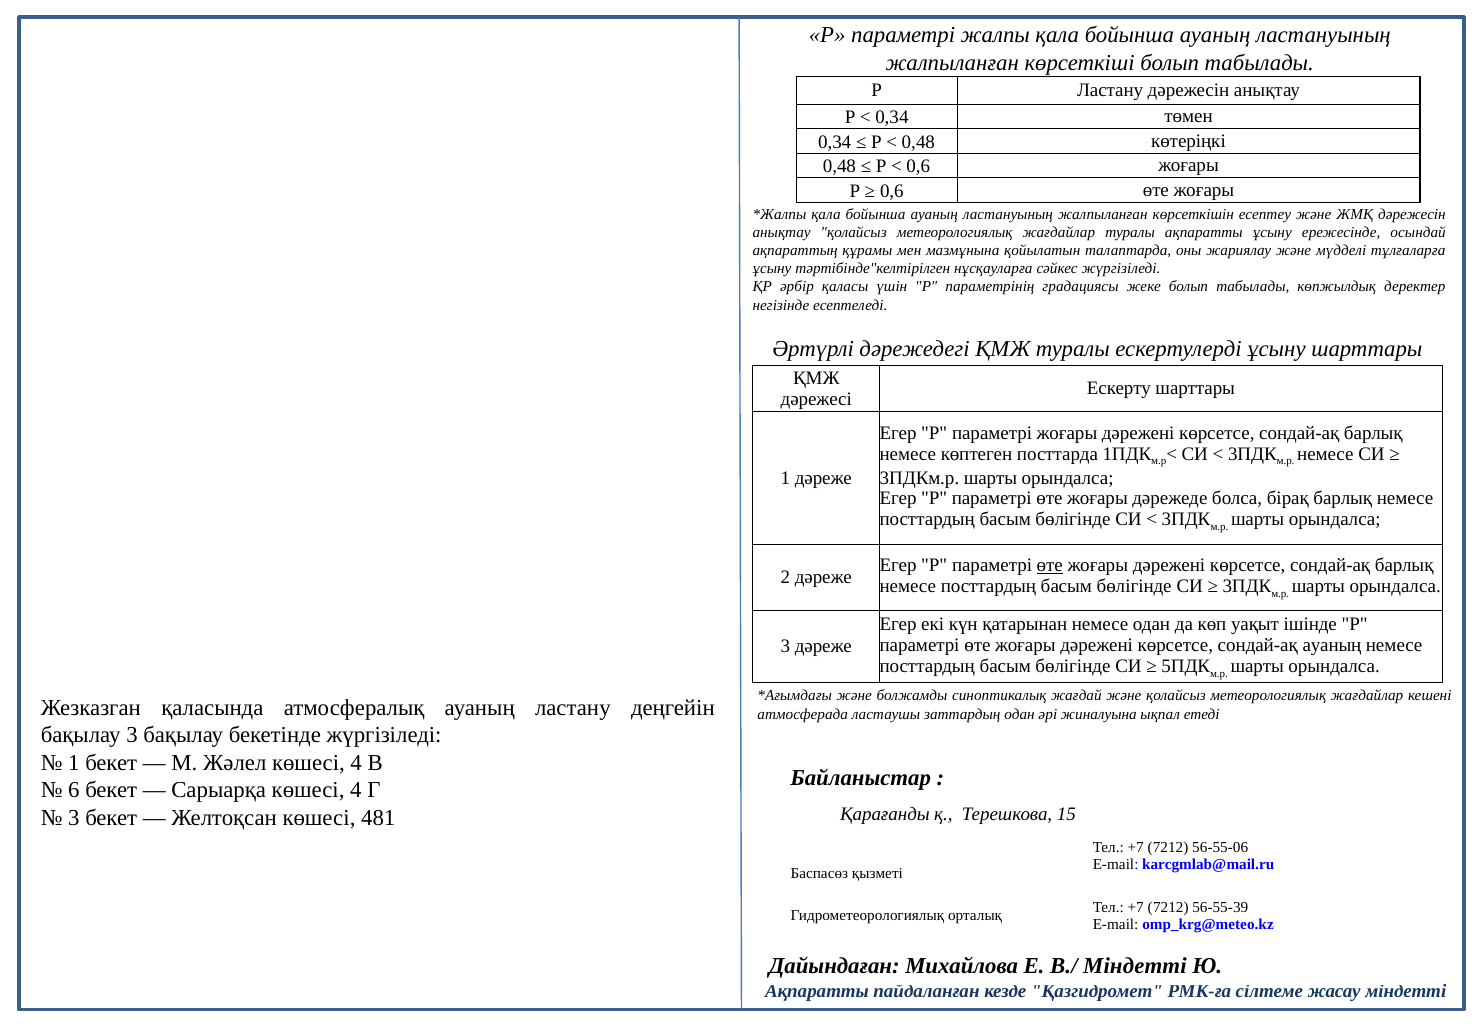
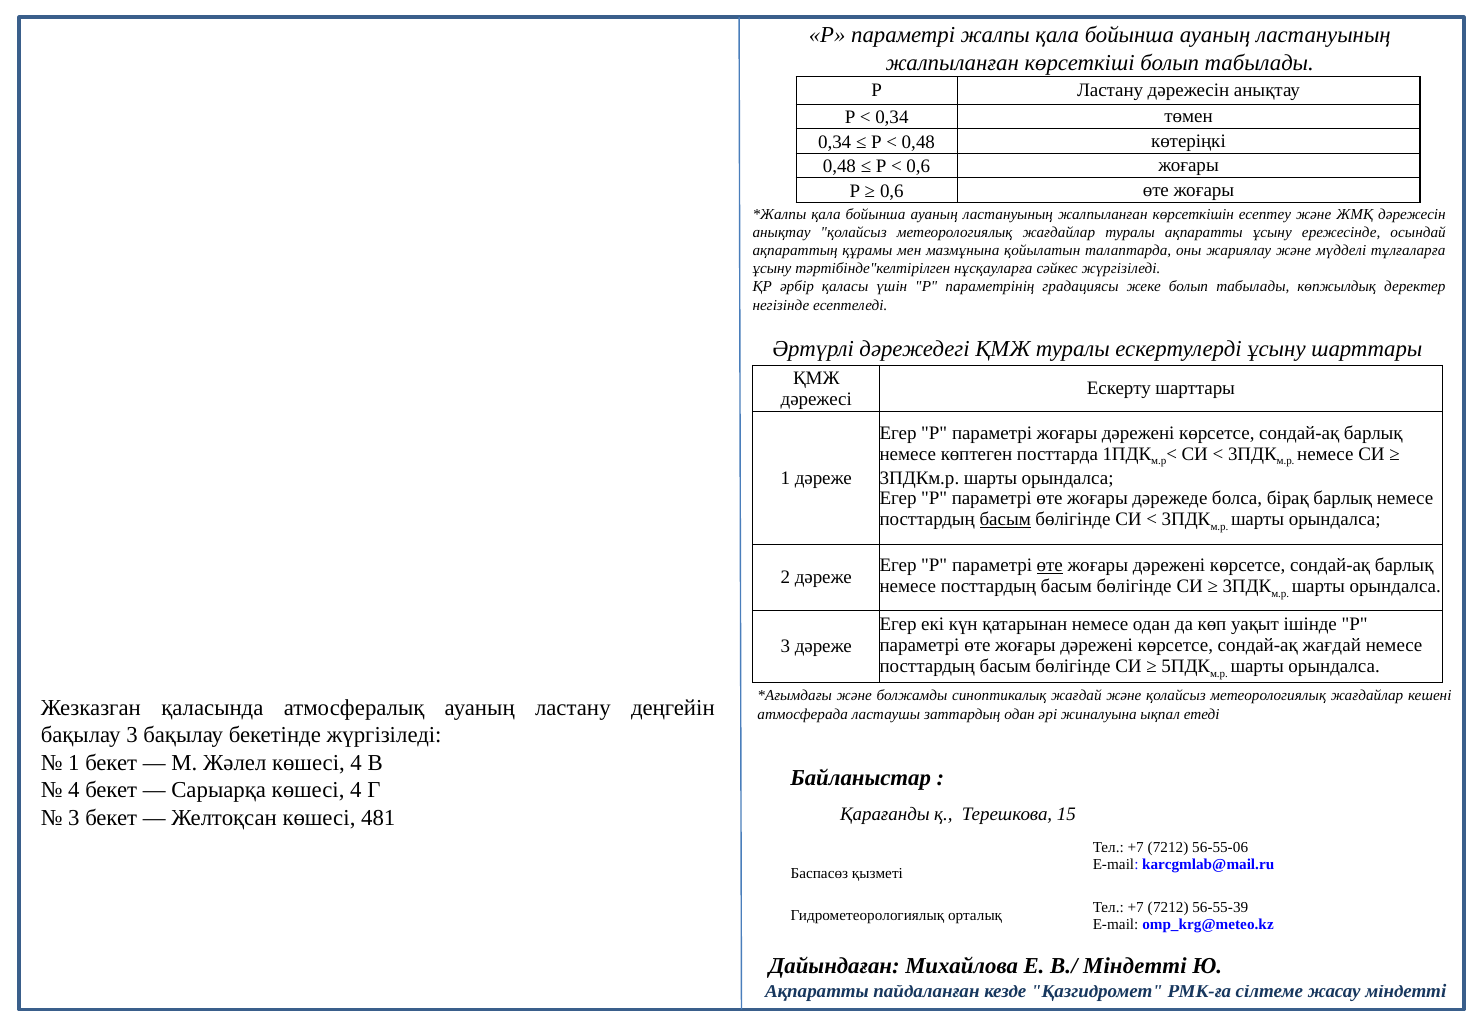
басым underline: none -> present (1005, 520)
сондай-ақ ауаның: ауаның -> жағдай (1332, 645)
6: 6 -> 4 (74, 790)
